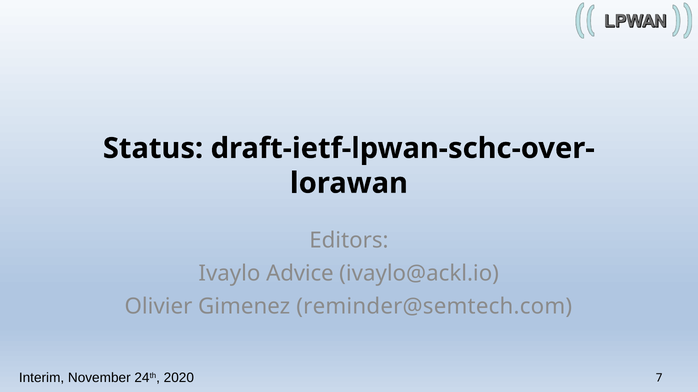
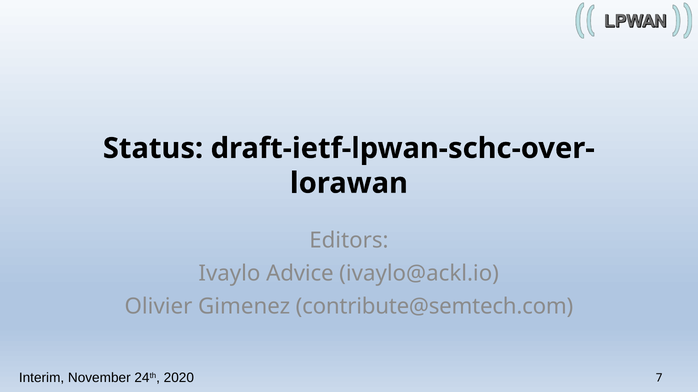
reminder@semtech.com: reminder@semtech.com -> contribute@semtech.com (434, 307)
